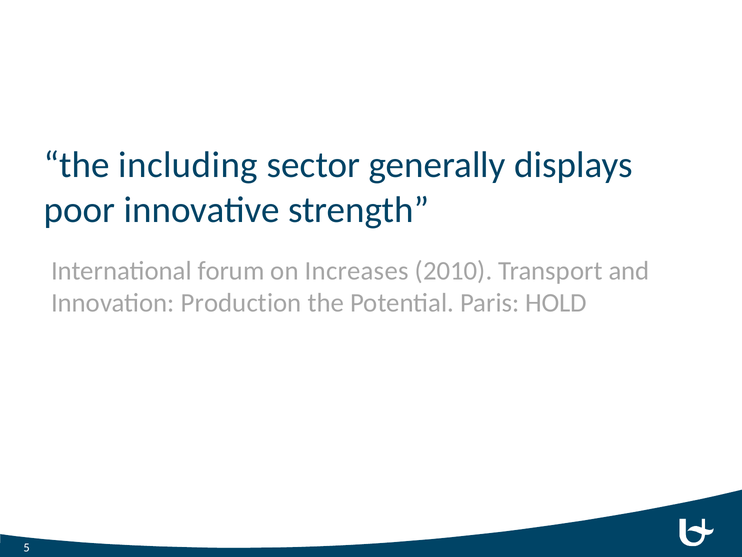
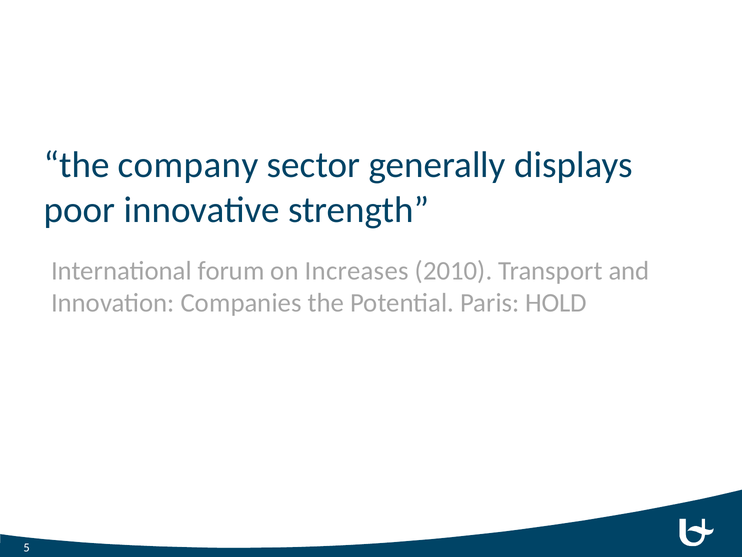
including: including -> company (188, 165)
Production: Production -> Companies (241, 303)
